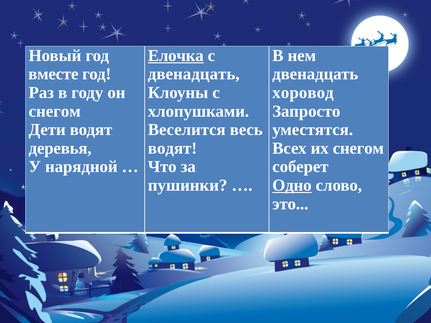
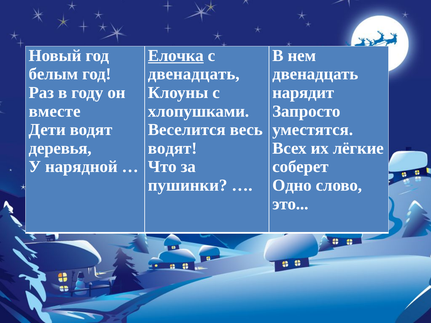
вместе: вместе -> белым (53, 74)
хоровод: хоровод -> нарядит (303, 93)
снегом: снегом -> вместе (55, 111)
их снегом: снегом -> лёгкие (358, 148)
Одно underline: present -> none (292, 185)
